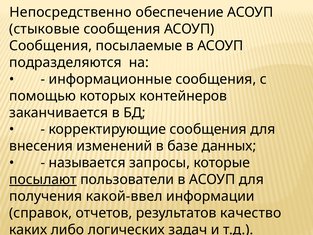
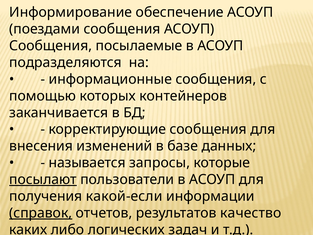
Непосредственно: Непосредственно -> Информирование (71, 12)
стыковые: стыковые -> поездами (45, 29)
какой-ввел: какой-ввел -> какой-если (124, 196)
справок underline: none -> present (41, 213)
